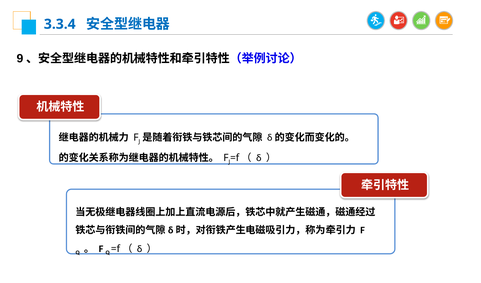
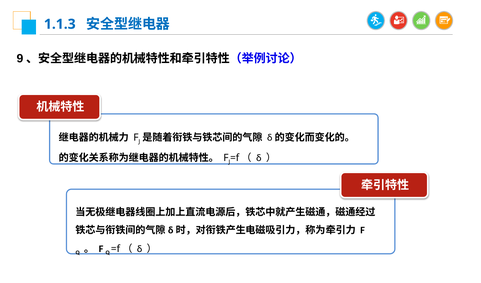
3.3.4: 3.3.4 -> 1.1.3 (60, 24)
